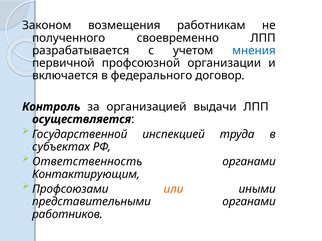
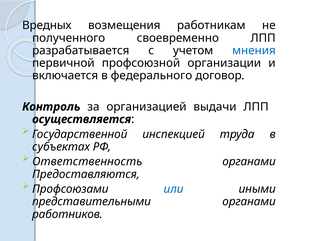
Законом: Законом -> Вредных (47, 25)
Контактирующим: Контактирующим -> Предоставляются (86, 175)
или colour: orange -> blue (174, 190)
